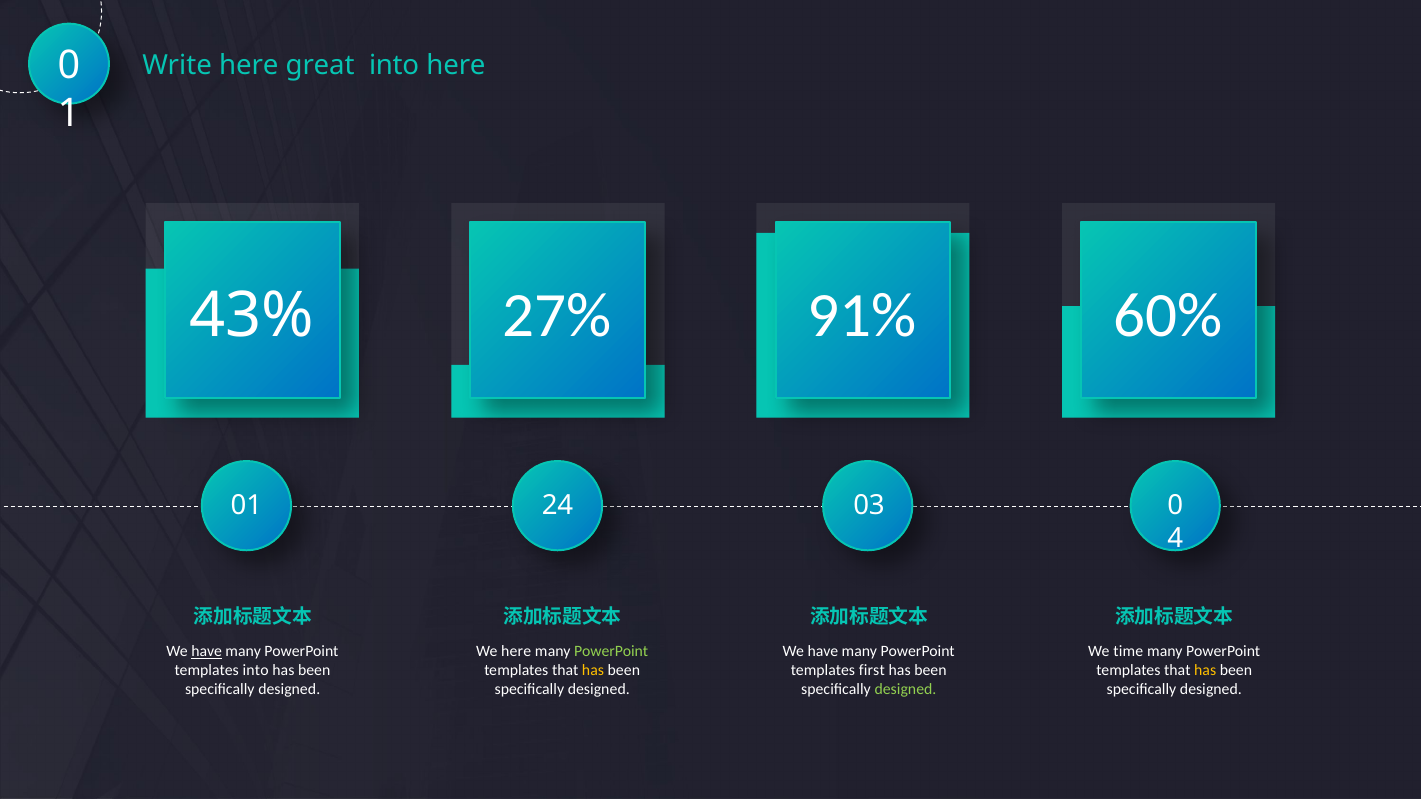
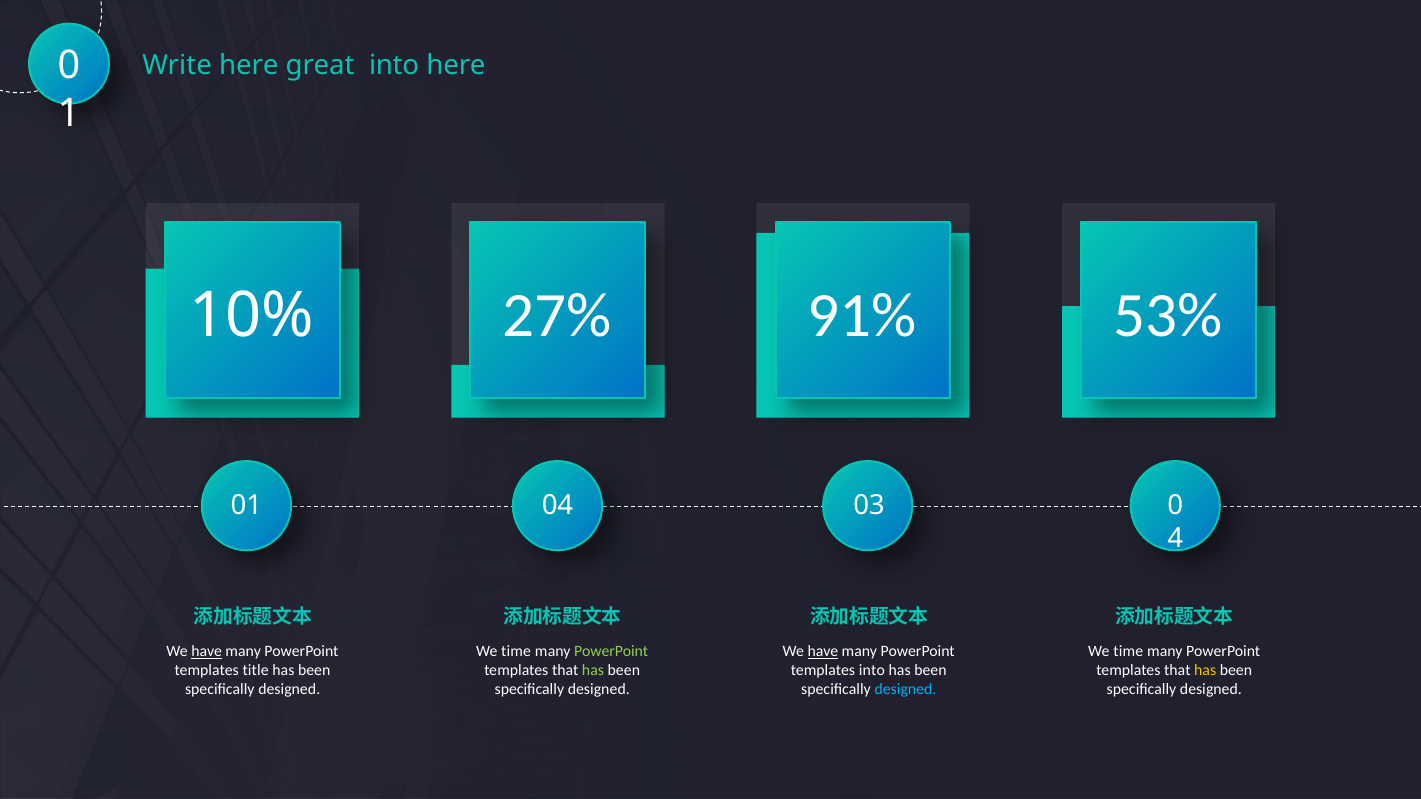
60%: 60% -> 53% (1168, 316)
43%: 43% -> 10% (252, 316)
24: 24 -> 04 (558, 506)
here: here -> time (516, 652)
have underline: none -> present (823, 652)
templates into: into -> title (256, 671)
has colour: yellow -> light green (593, 671)
templates first: first -> into (872, 671)
designed colour: light green -> light blue (905, 690)
